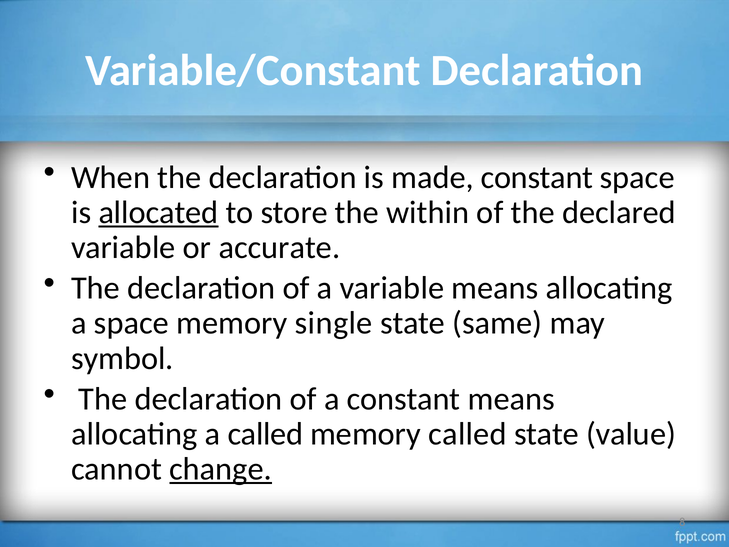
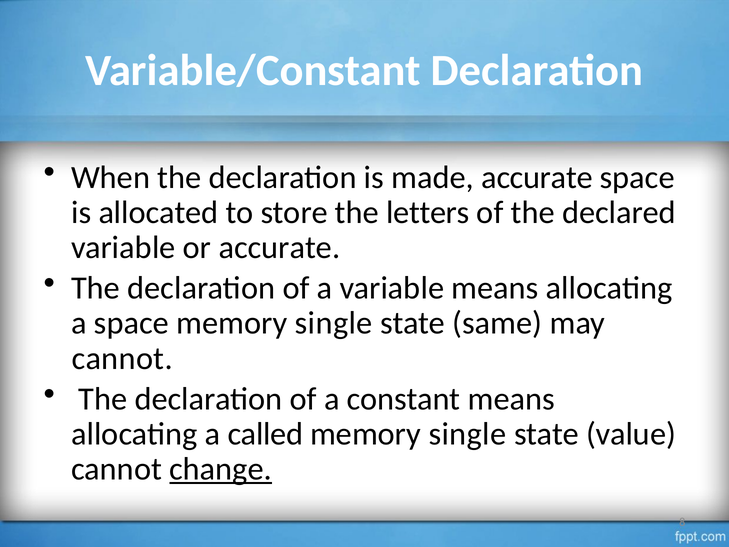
made constant: constant -> accurate (537, 177)
allocated underline: present -> none (158, 212)
within: within -> letters (428, 212)
symbol: symbol -> cannot (122, 358)
called: called -> single (467, 434)
